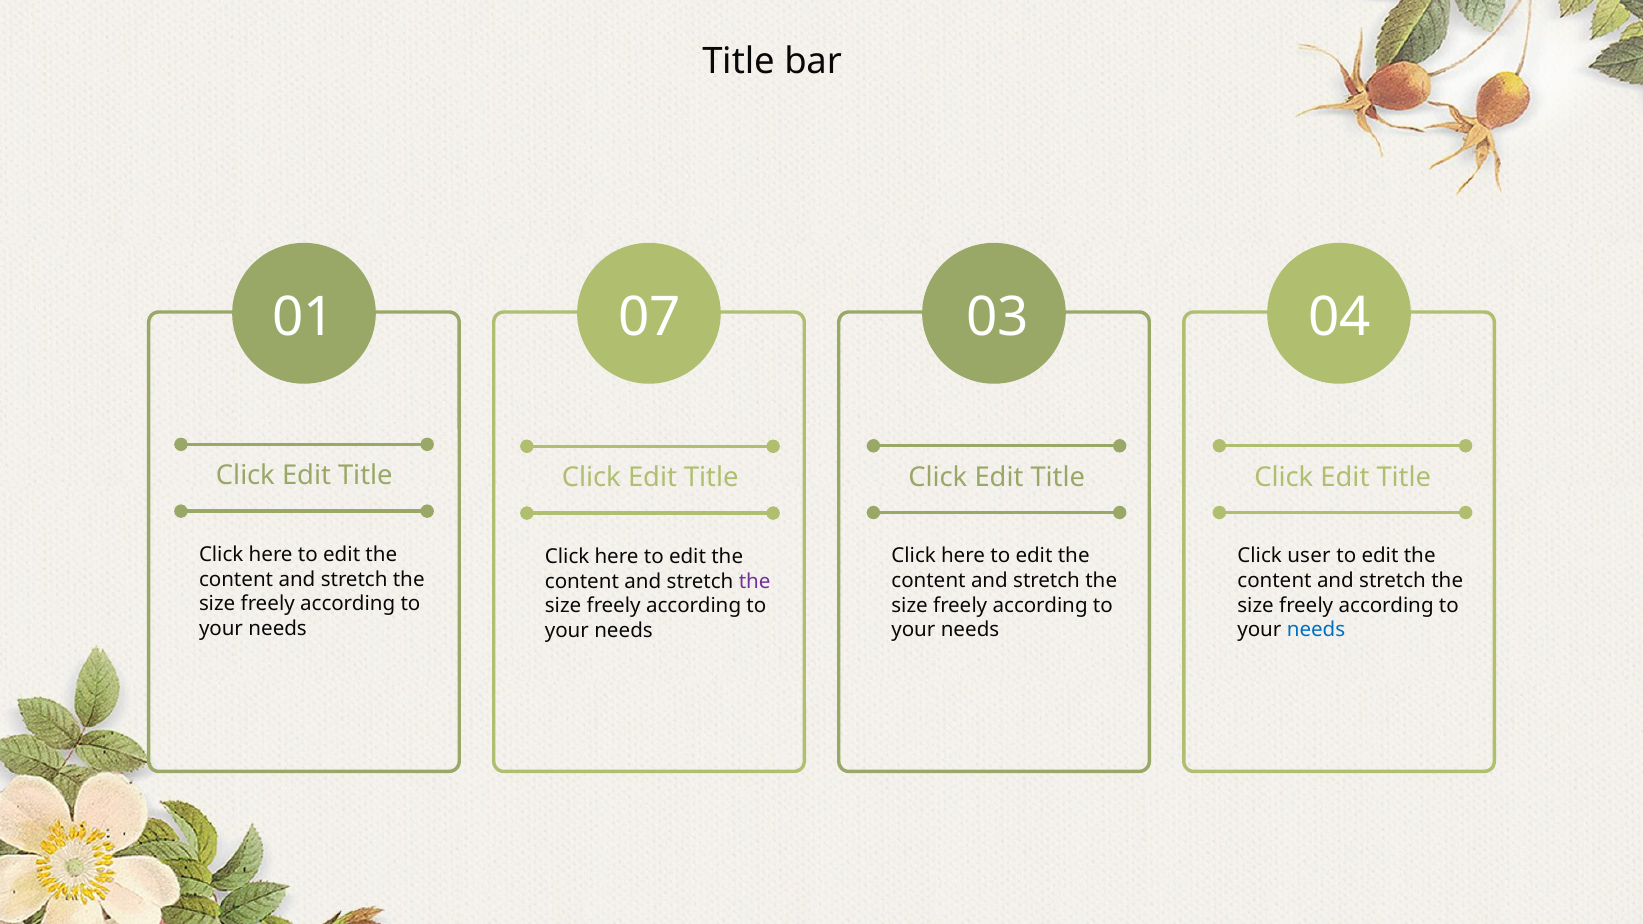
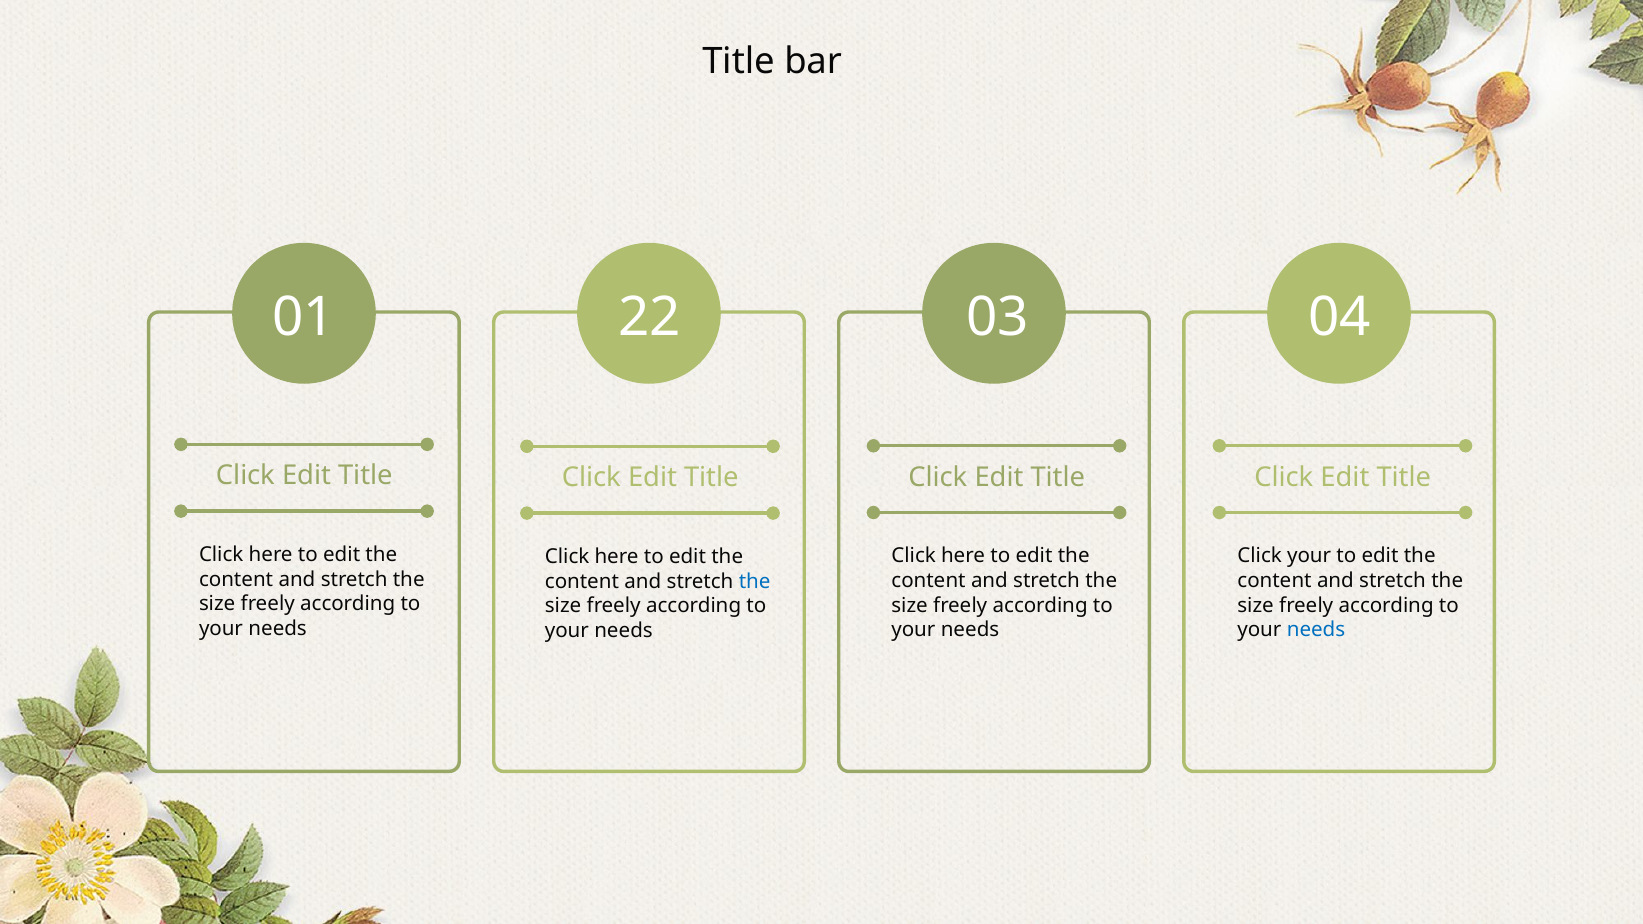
07: 07 -> 22 (650, 317)
Click user: user -> your (1309, 556)
the colour: purple -> blue (755, 581)
